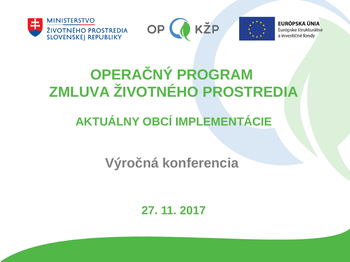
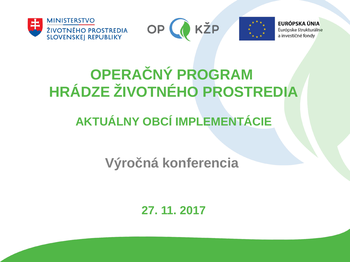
ZMLUVA: ZMLUVA -> HRÁDZE (80, 92)
